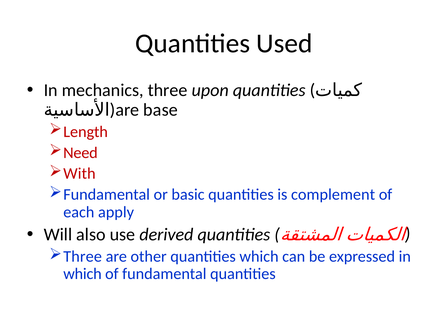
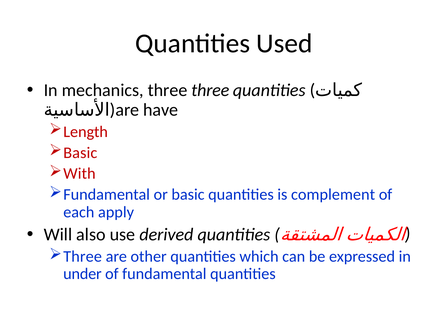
three upon: upon -> three (210, 90)
base: base -> have (161, 110)
Need: Need -> Basic (80, 153)
which: which -> under (82, 274)
